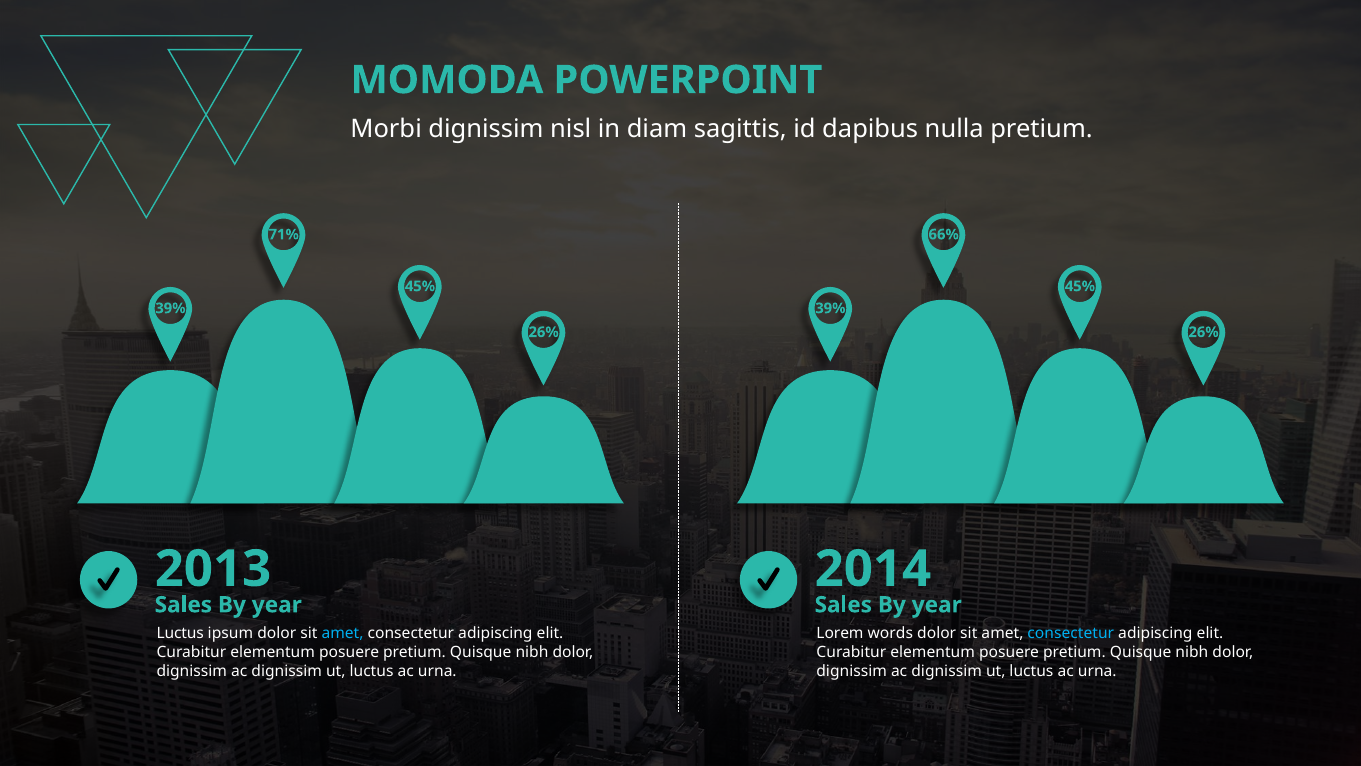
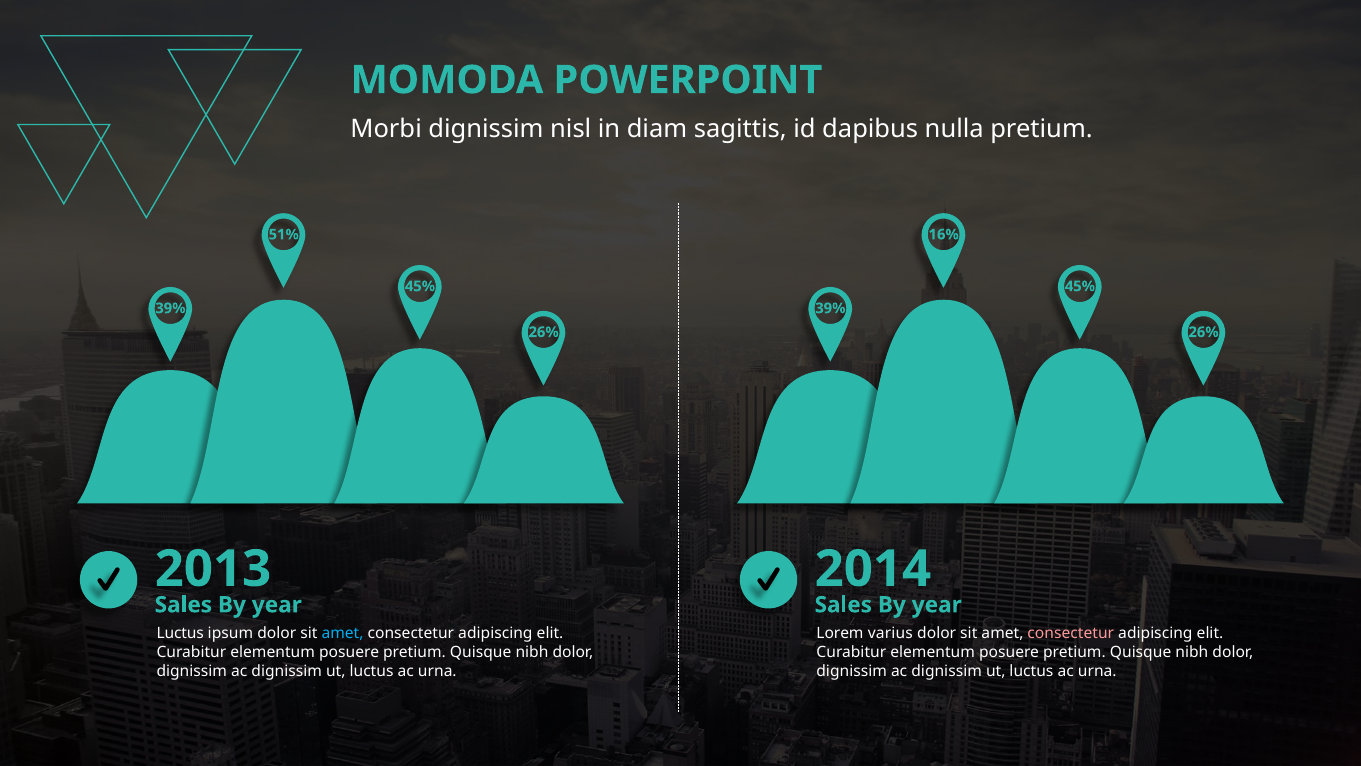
71%: 71% -> 51% (284, 234)
66%: 66% -> 16% (944, 234)
words: words -> varius (890, 633)
consectetur colour: light blue -> pink (1071, 633)
